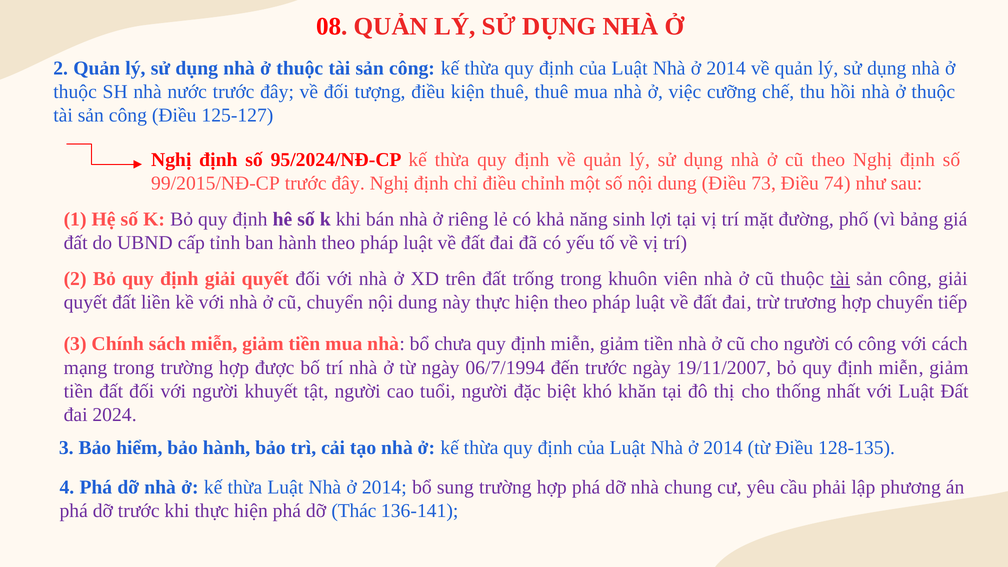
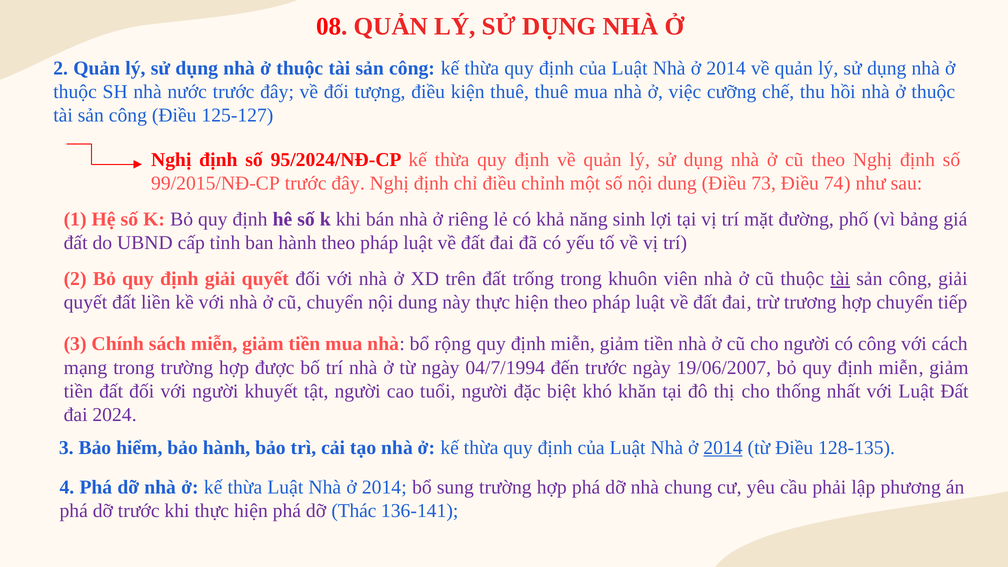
chưa: chưa -> rộng (453, 344)
06/7/1994: 06/7/1994 -> 04/7/1994 (505, 368)
19/11/2007: 19/11/2007 -> 19/06/2007 (724, 368)
2014 underline: none -> present (723, 448)
